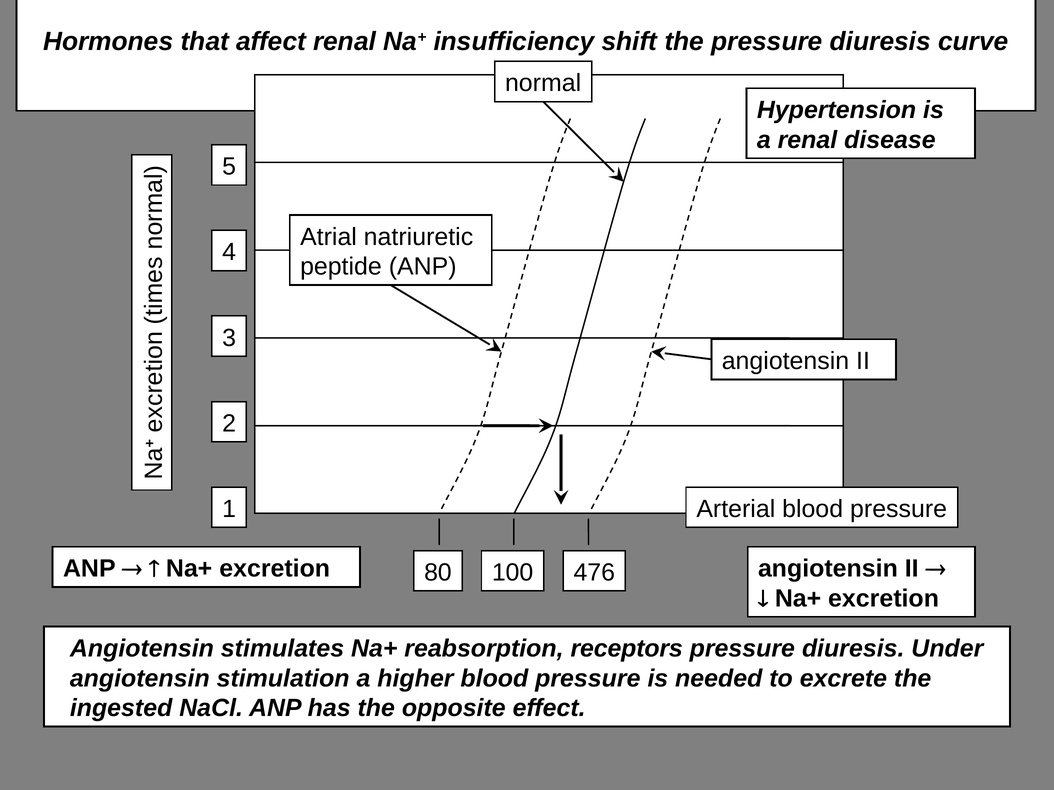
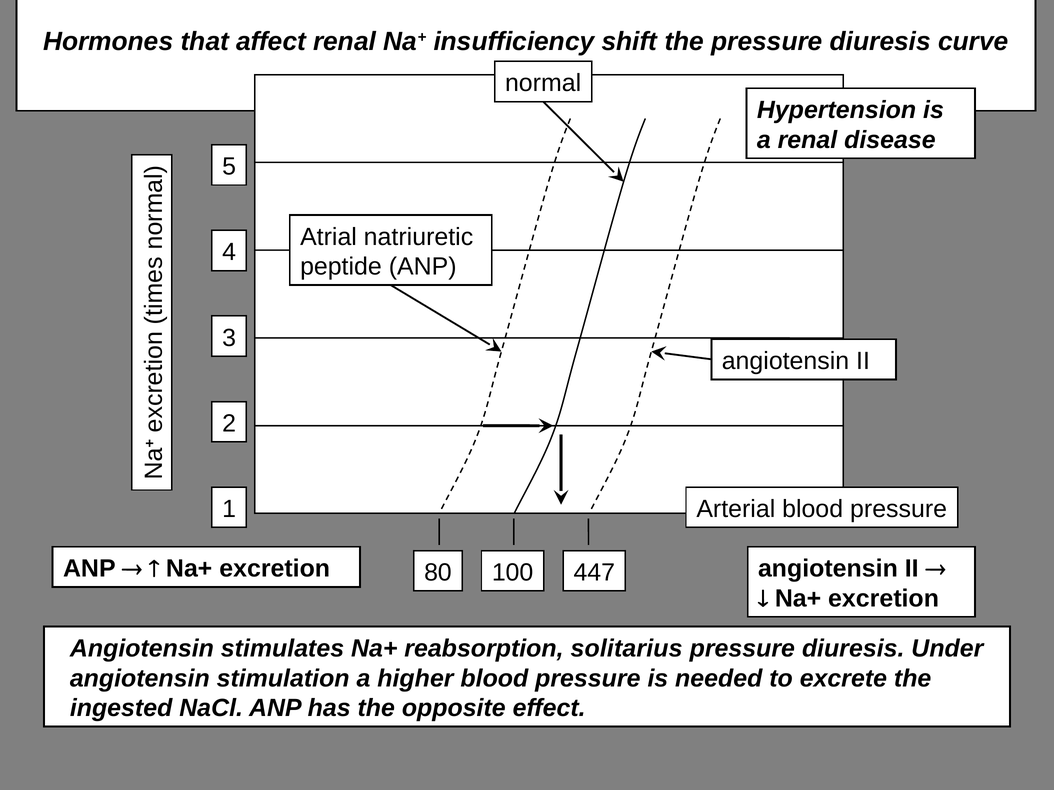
476: 476 -> 447 (594, 573)
receptors: receptors -> solitarius (627, 649)
